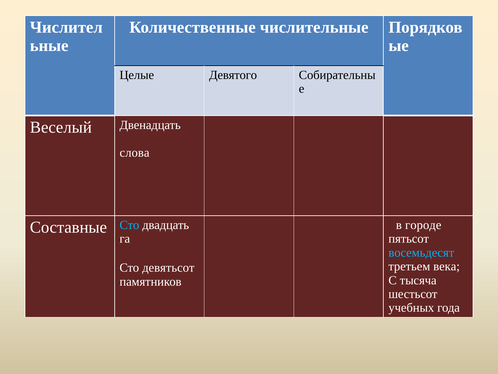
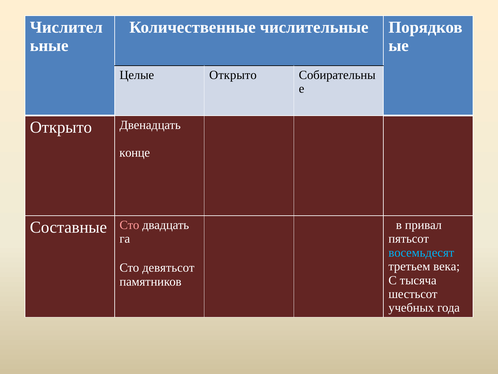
Целые Девятого: Девятого -> Открыто (233, 75)
Веселый: Веселый -> Открыто (61, 127)
слова: слова -> конце (135, 152)
городе: городе -> привал (423, 225)
Сто colour: light blue -> pink (129, 225)
